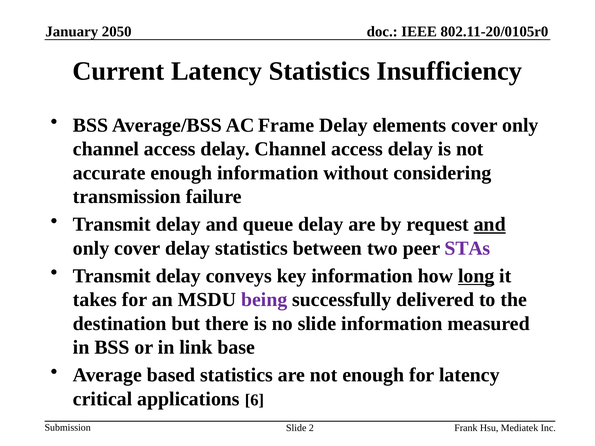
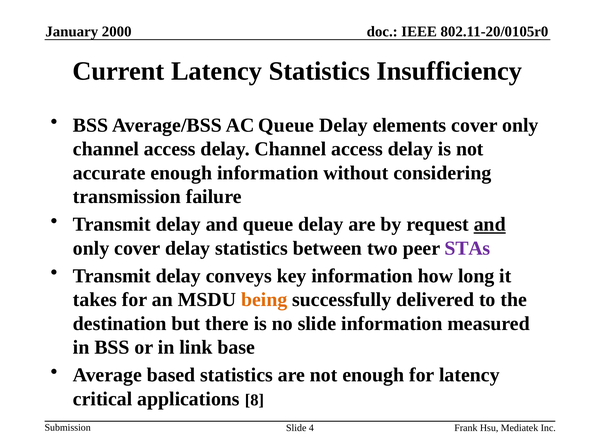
2050: 2050 -> 2000 (117, 32)
AC Frame: Frame -> Queue (286, 125)
long underline: present -> none (476, 276)
being colour: purple -> orange (264, 300)
6: 6 -> 8 (254, 400)
2: 2 -> 4 (311, 428)
